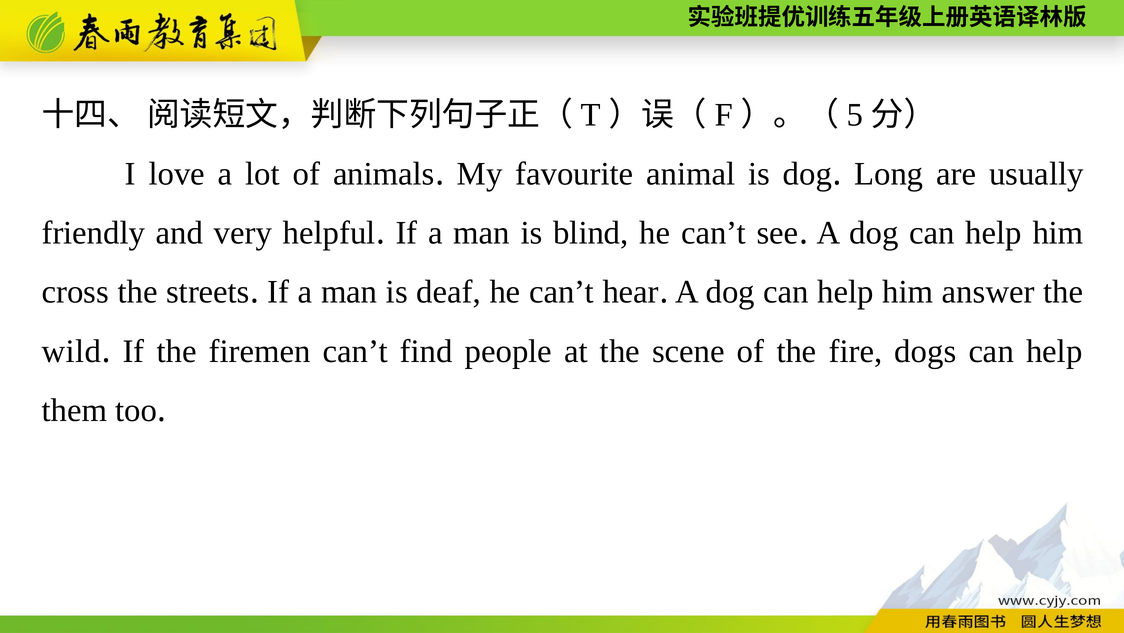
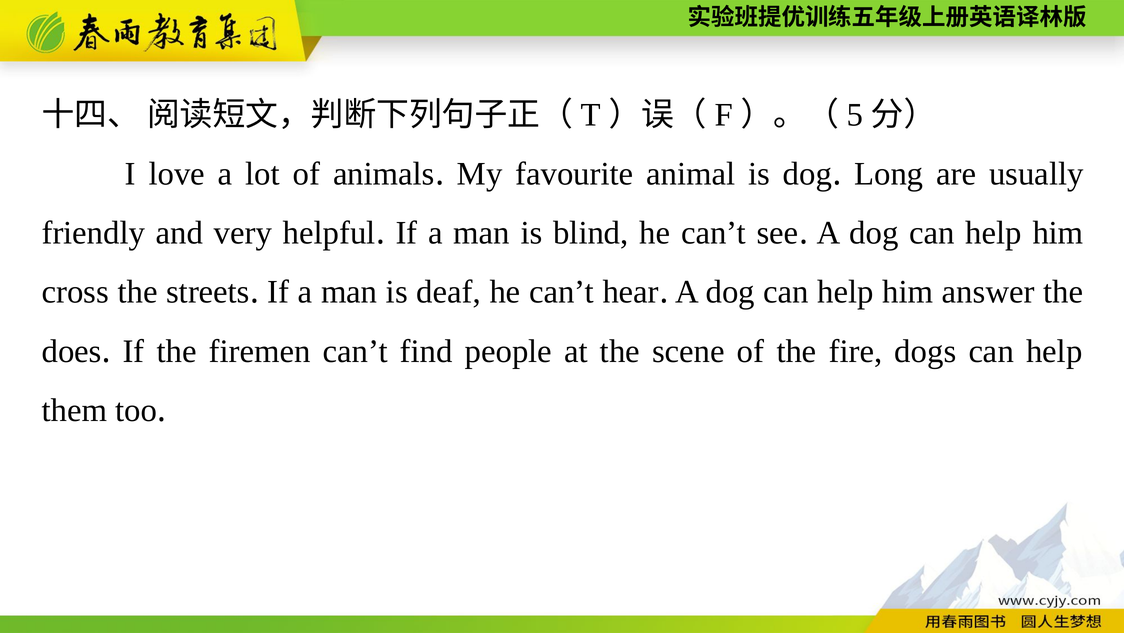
wild: wild -> does (72, 351)
